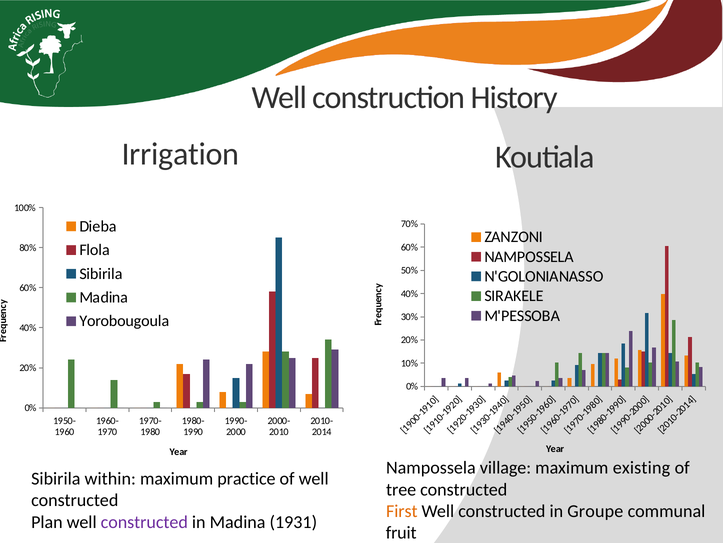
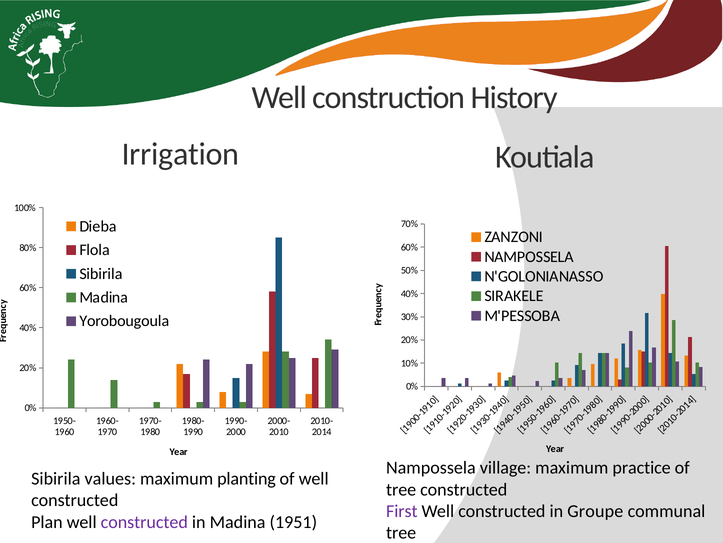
existing: existing -> practice (642, 467)
within: within -> values (110, 478)
practice: practice -> planting (246, 478)
First colour: orange -> purple (402, 511)
1931: 1931 -> 1951 (293, 521)
fruit: fruit -> tree (401, 532)
